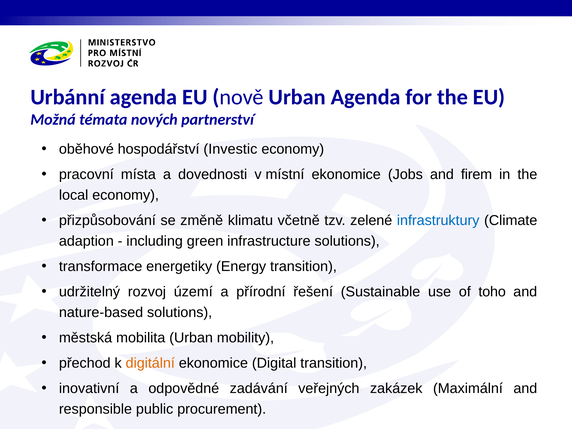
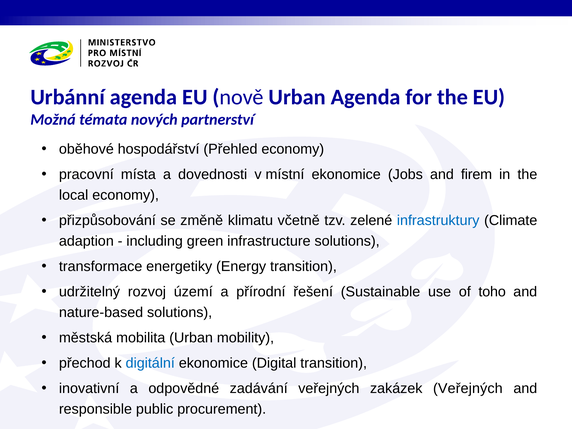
Investic: Investic -> Přehled (230, 149)
digitální colour: orange -> blue (150, 363)
zakázek Maximální: Maximální -> Veřejných (468, 388)
